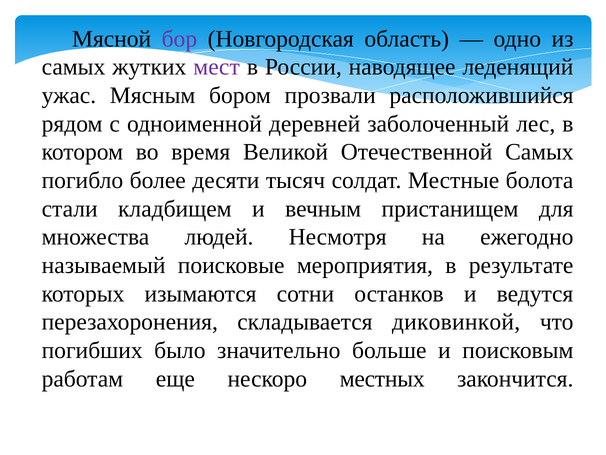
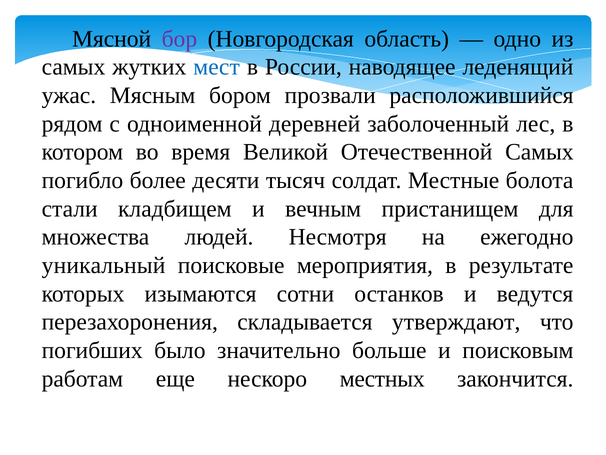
мест colour: purple -> blue (217, 67)
называемый: называемый -> уникальный (104, 265)
диковинкой: диковинкой -> утверждают (456, 322)
